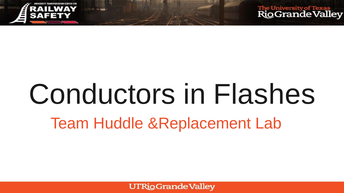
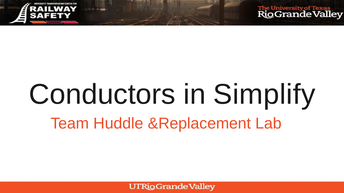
Flashes: Flashes -> Simplify (264, 95)
